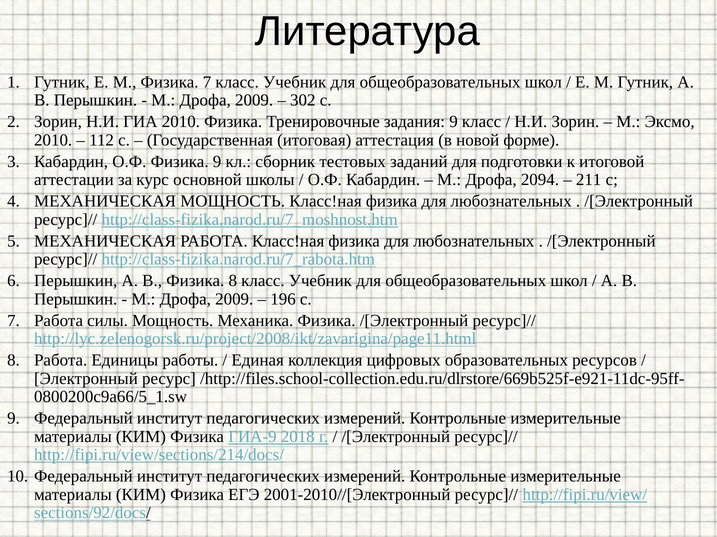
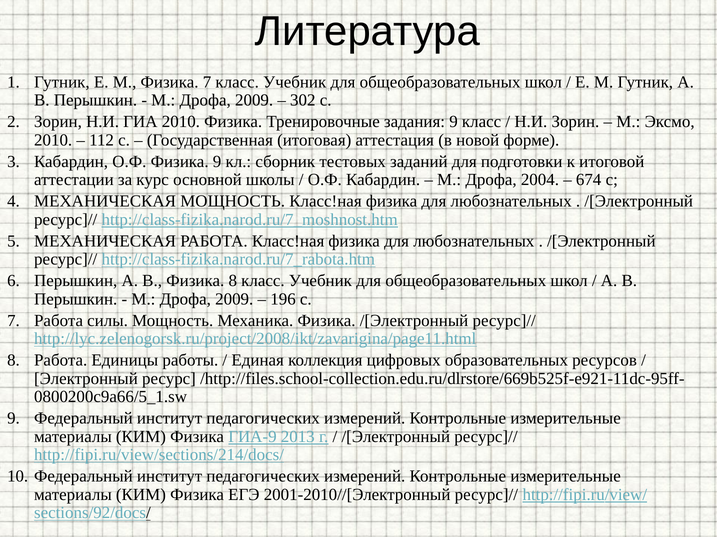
2094: 2094 -> 2004 (540, 180)
211: 211 -> 674 (589, 180)
2018: 2018 -> 2013 (298, 437)
